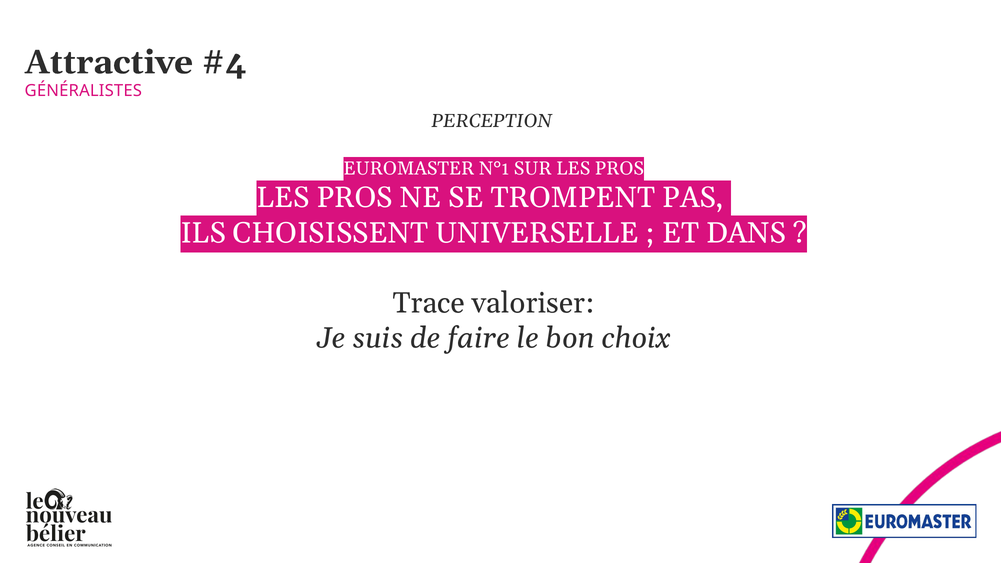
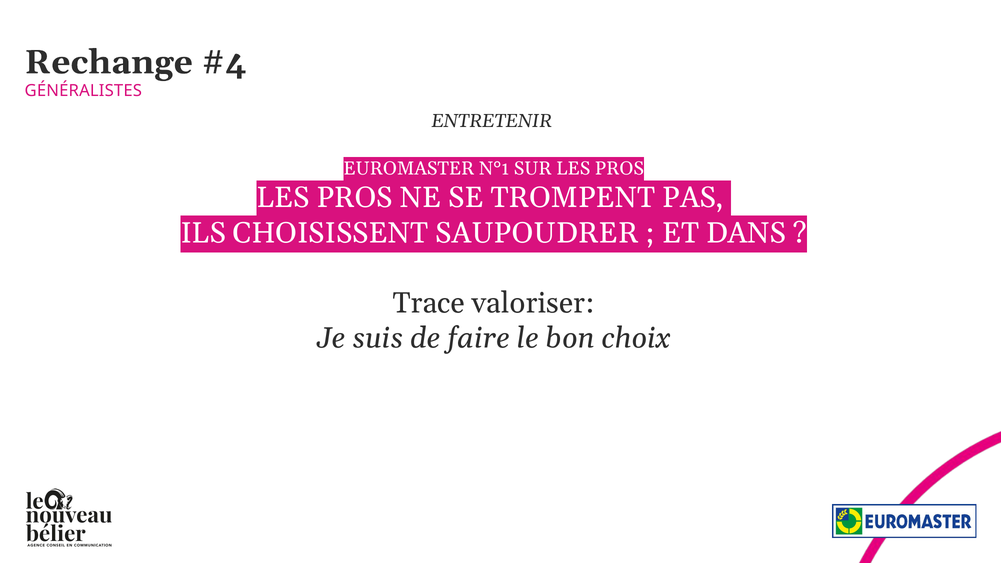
Attractive: Attractive -> Rechange (109, 62)
PERCEPTION: PERCEPTION -> ENTRETENIR (492, 121)
UNIVERSELLE: UNIVERSELLE -> SAUPOUDRER (537, 233)
